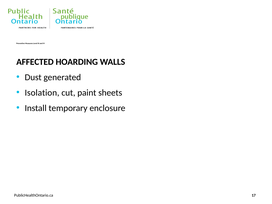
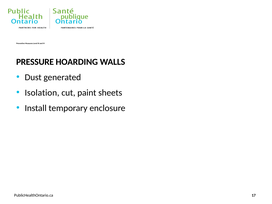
AFFECTED: AFFECTED -> PRESSURE (35, 62)
